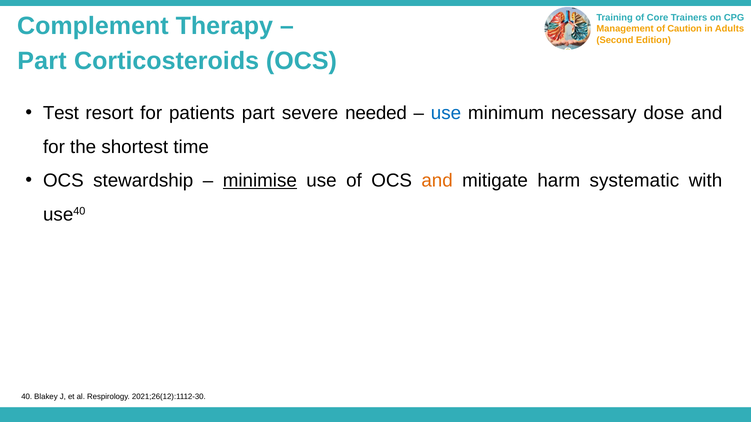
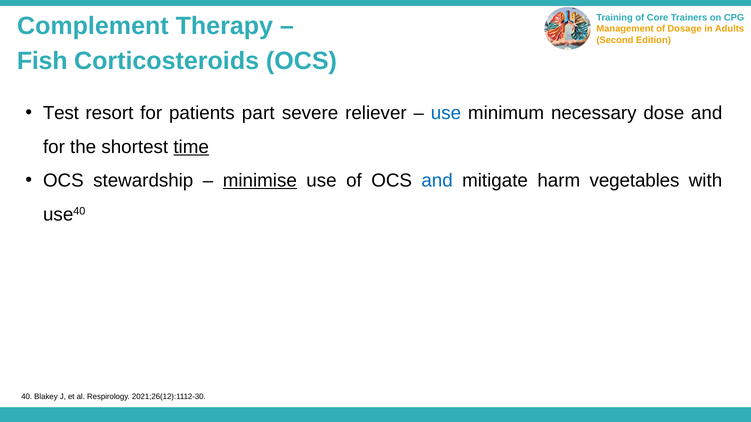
Caution: Caution -> Dosage (685, 29)
Part: Part -> Fish (42, 61)
needed: needed -> reliever (376, 113)
time underline: none -> present (191, 147)
and colour: orange -> blue (437, 181)
systematic: systematic -> vegetables (635, 181)
